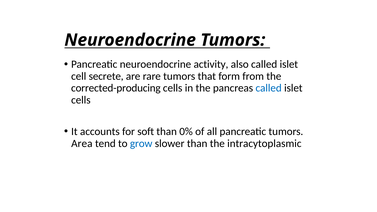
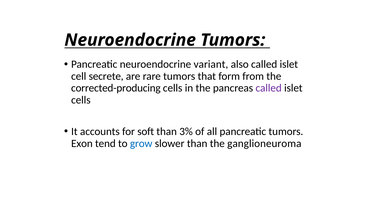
activity: activity -> variant (211, 64)
called colour: blue -> purple (269, 88)
0%: 0% -> 3% (186, 132)
Area: Area -> Exon (82, 143)
intracytoplasmic: intracytoplasmic -> ganglioneuroma (264, 143)
